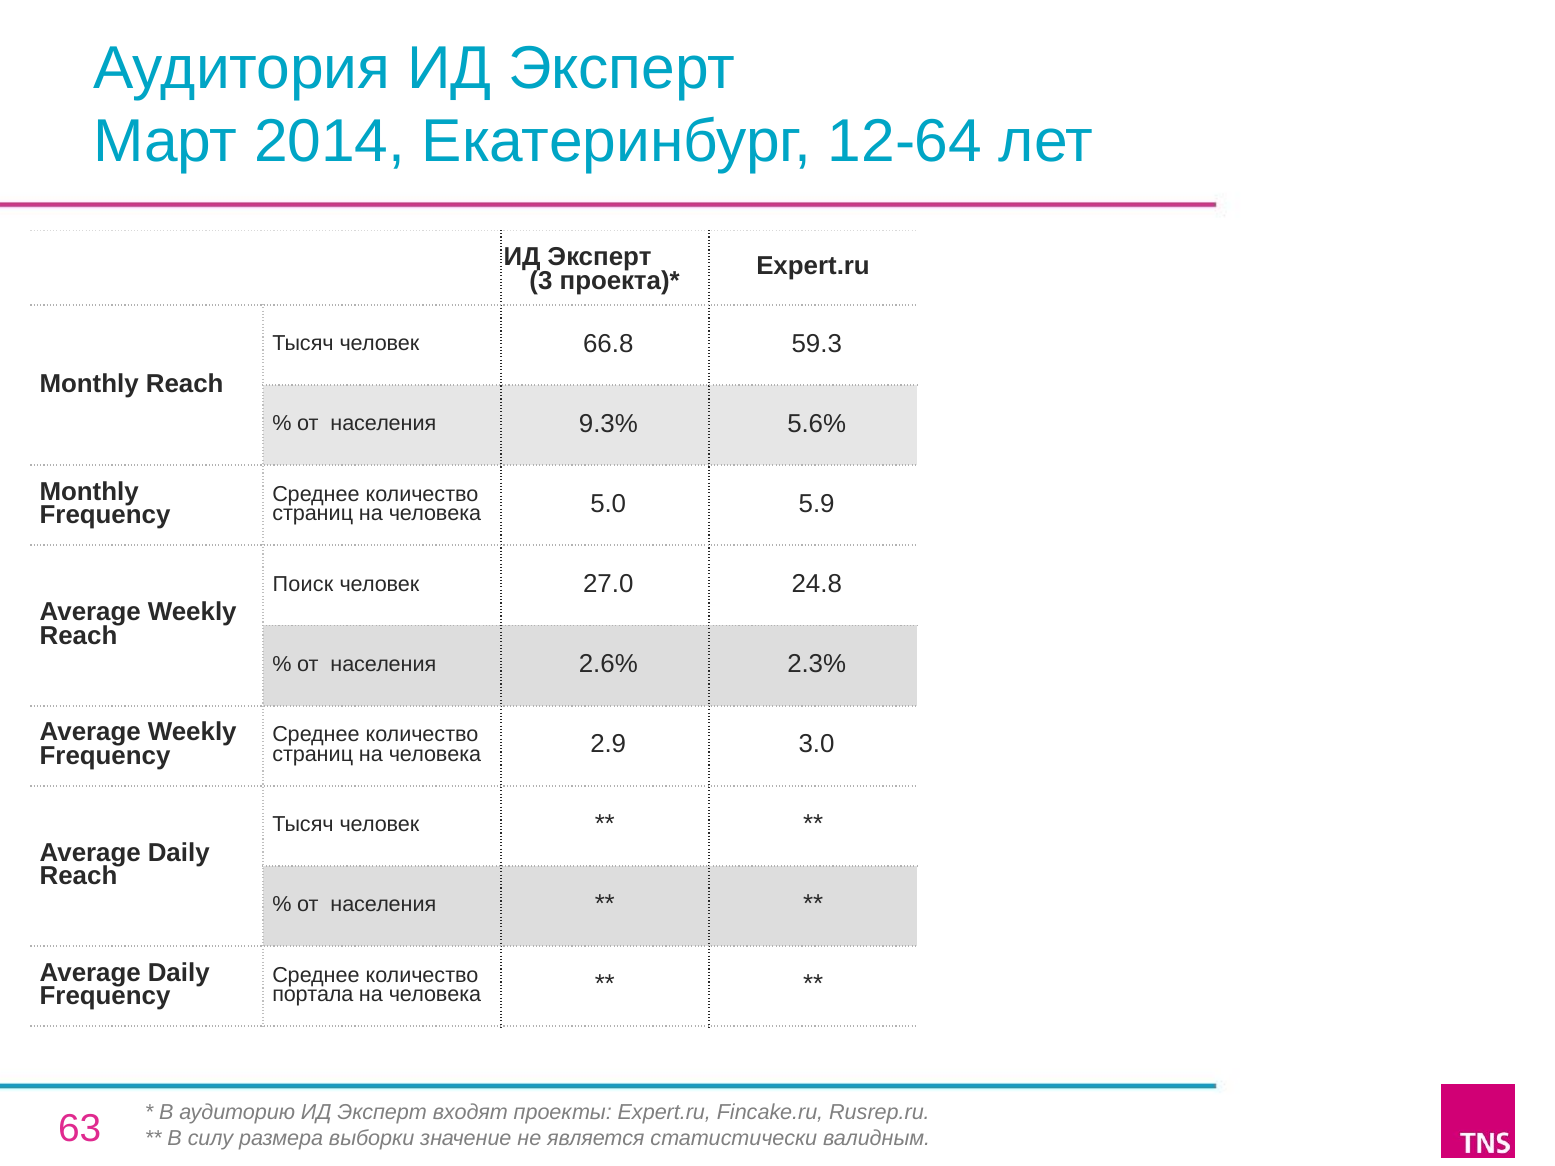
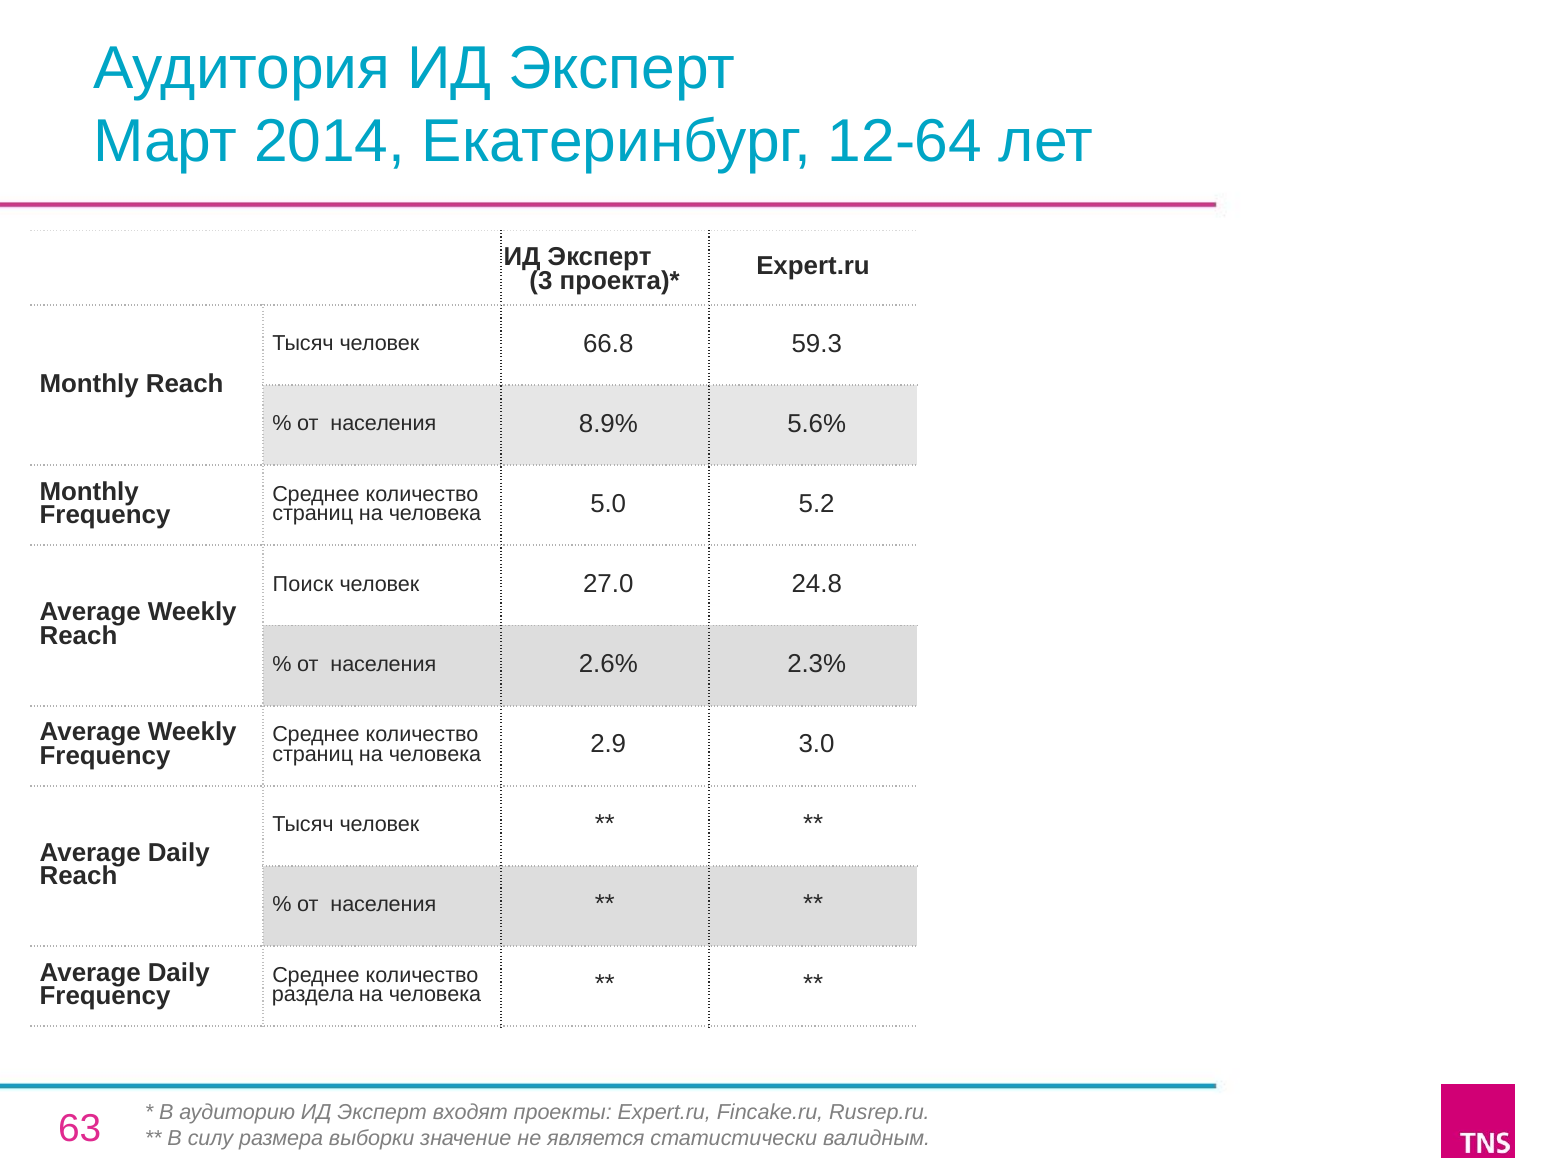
9.3%: 9.3% -> 8.9% (608, 424)
5.9: 5.9 -> 5.2 (817, 504)
портала: портала -> раздела (313, 994)
